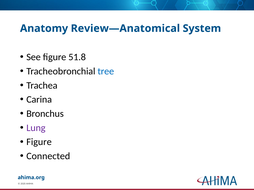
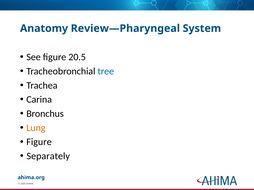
Review—Anatomical: Review—Anatomical -> Review—Pharyngeal (125, 28)
51.8: 51.8 -> 20.5 (77, 57)
Lung colour: purple -> orange (36, 128)
Connected: Connected -> Separately (48, 156)
